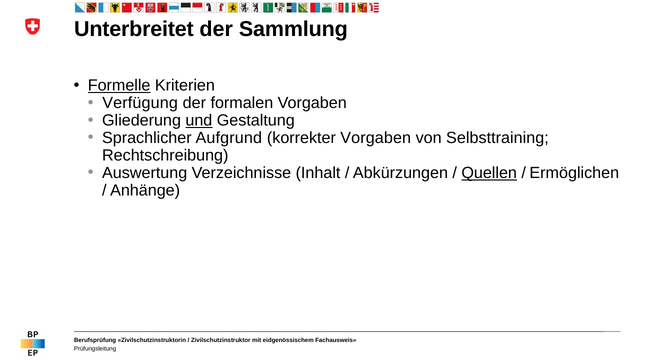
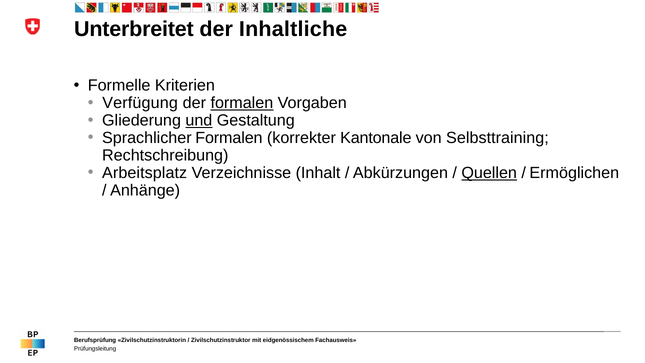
Sammlung: Sammlung -> Inhaltliche (293, 29)
Formelle underline: present -> none (119, 86)
formalen underline: none -> present (242, 103)
Sprachlicher Aufgrund: Aufgrund -> Formalen (229, 138)
korrekter Vorgaben: Vorgaben -> Kantonale (376, 138)
Auswertung: Auswertung -> Arbeitsplatz (145, 173)
